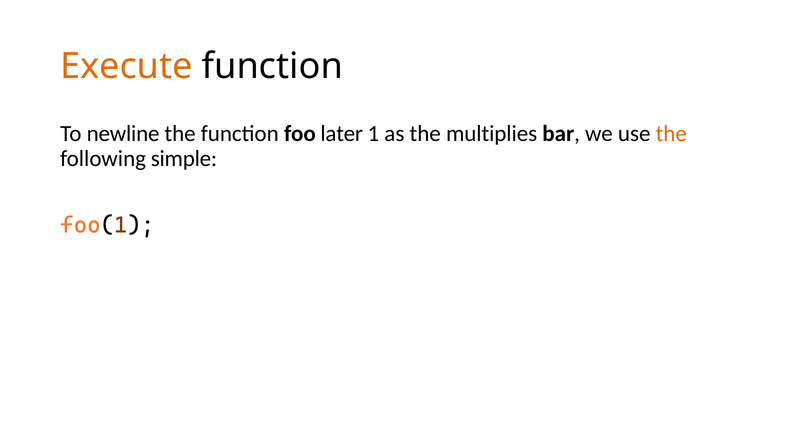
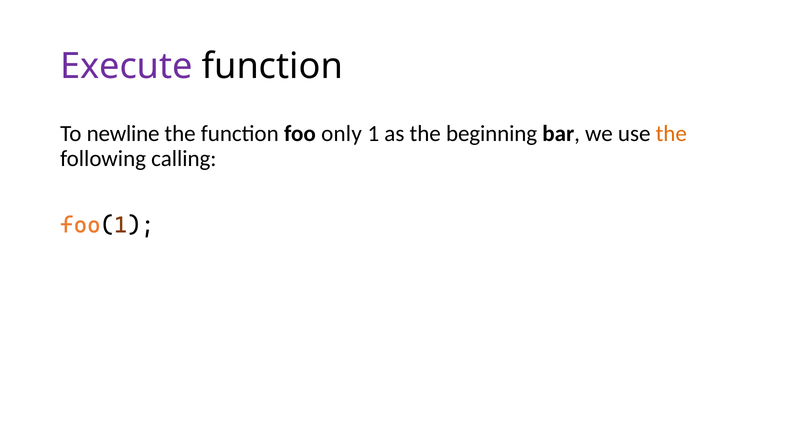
Execute colour: orange -> purple (126, 66)
later: later -> only (341, 134)
multiplies: multiplies -> beginning (492, 134)
simple: simple -> calling (184, 158)
